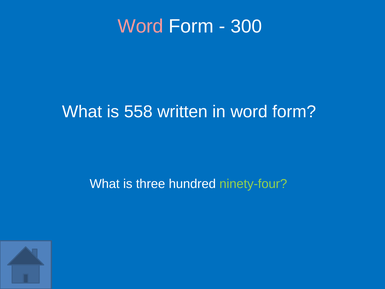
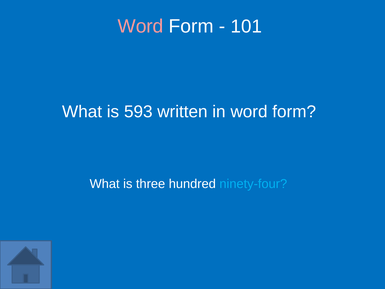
300: 300 -> 101 (246, 27)
558: 558 -> 593 (138, 112)
ninety-four colour: light green -> light blue (253, 184)
